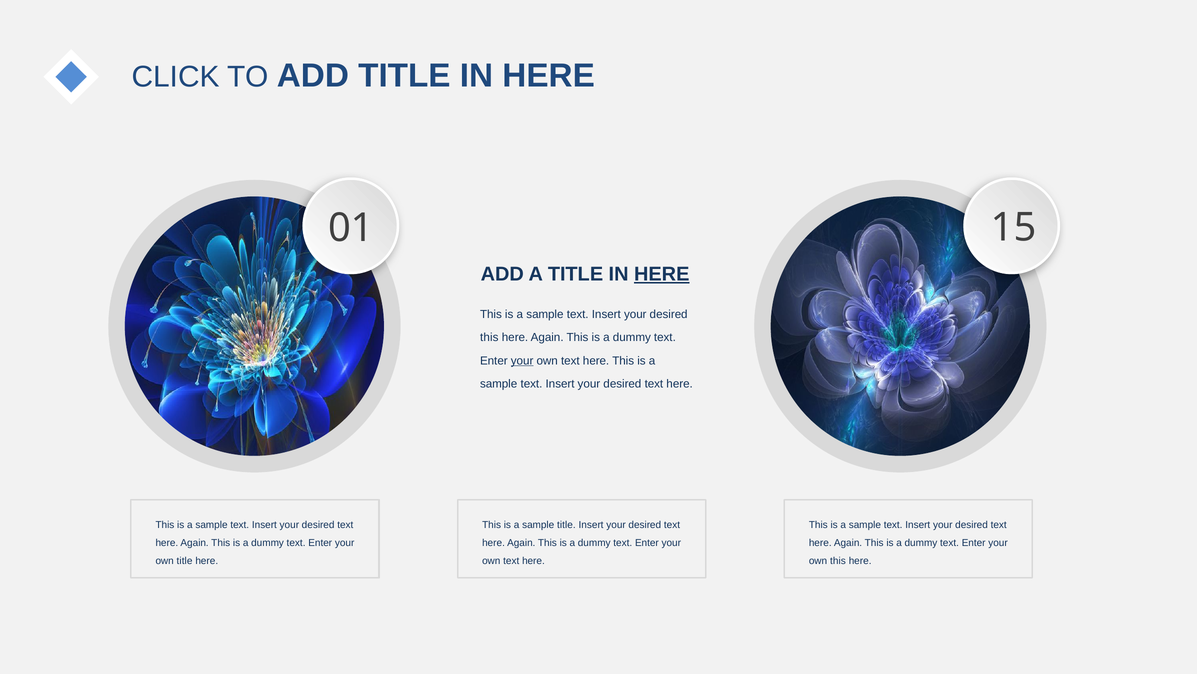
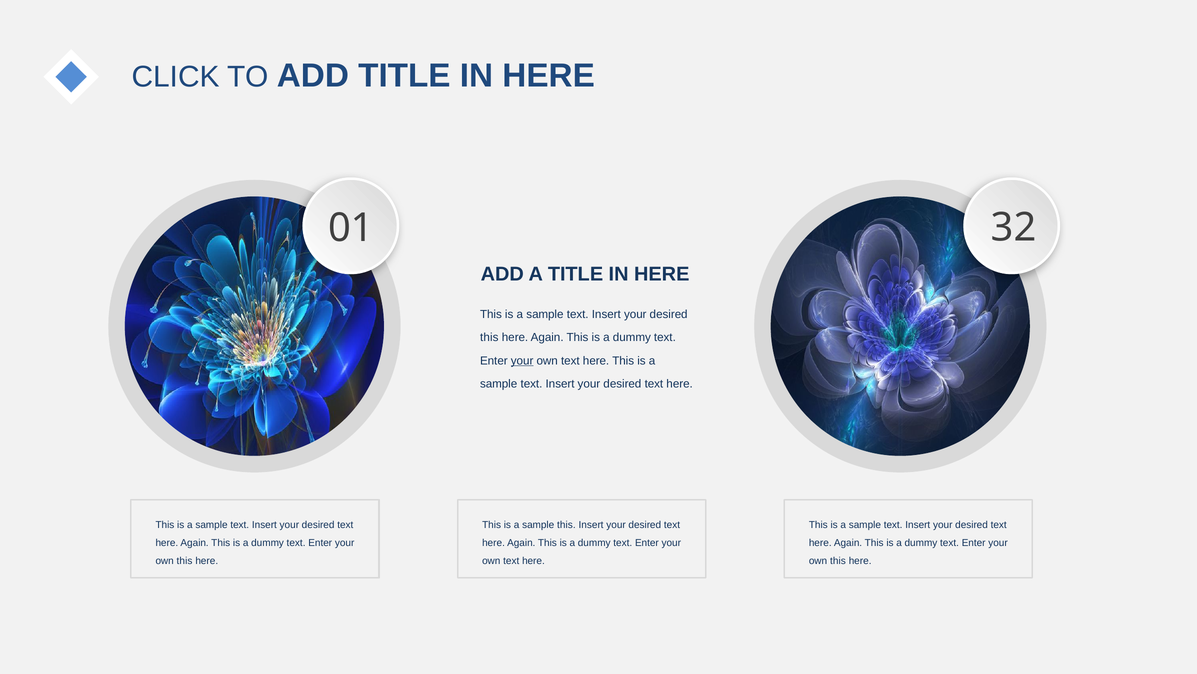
15: 15 -> 32 (1014, 227)
HERE underline: present -> none (662, 274)
sample title: title -> this (566, 524)
title: title -> this (185, 560)
